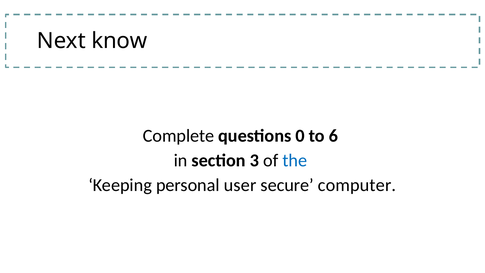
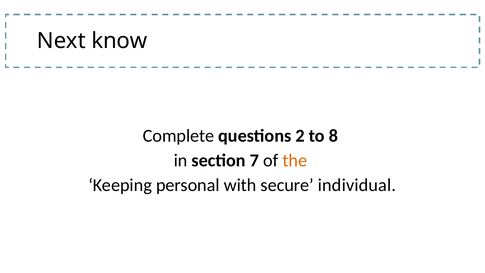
0: 0 -> 2 (300, 136)
6: 6 -> 8 (333, 136)
3: 3 -> 7 (254, 160)
the colour: blue -> orange (295, 160)
user: user -> with (240, 185)
computer: computer -> individual (357, 185)
